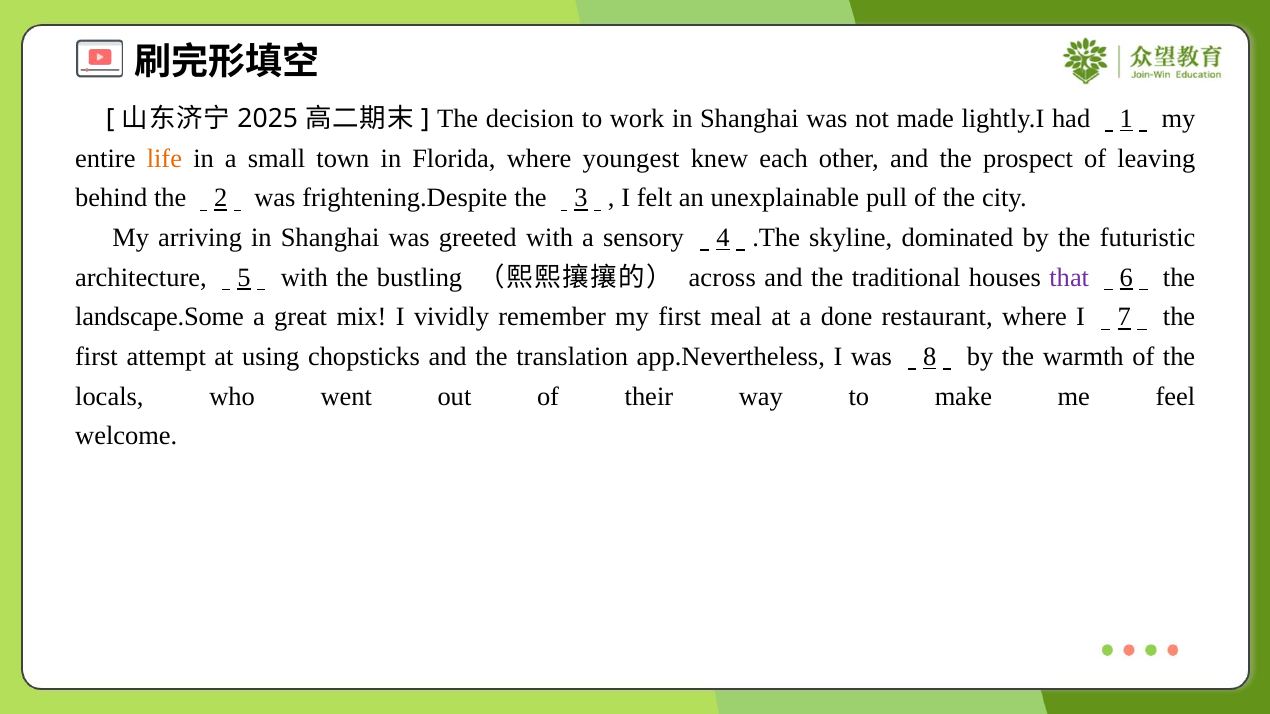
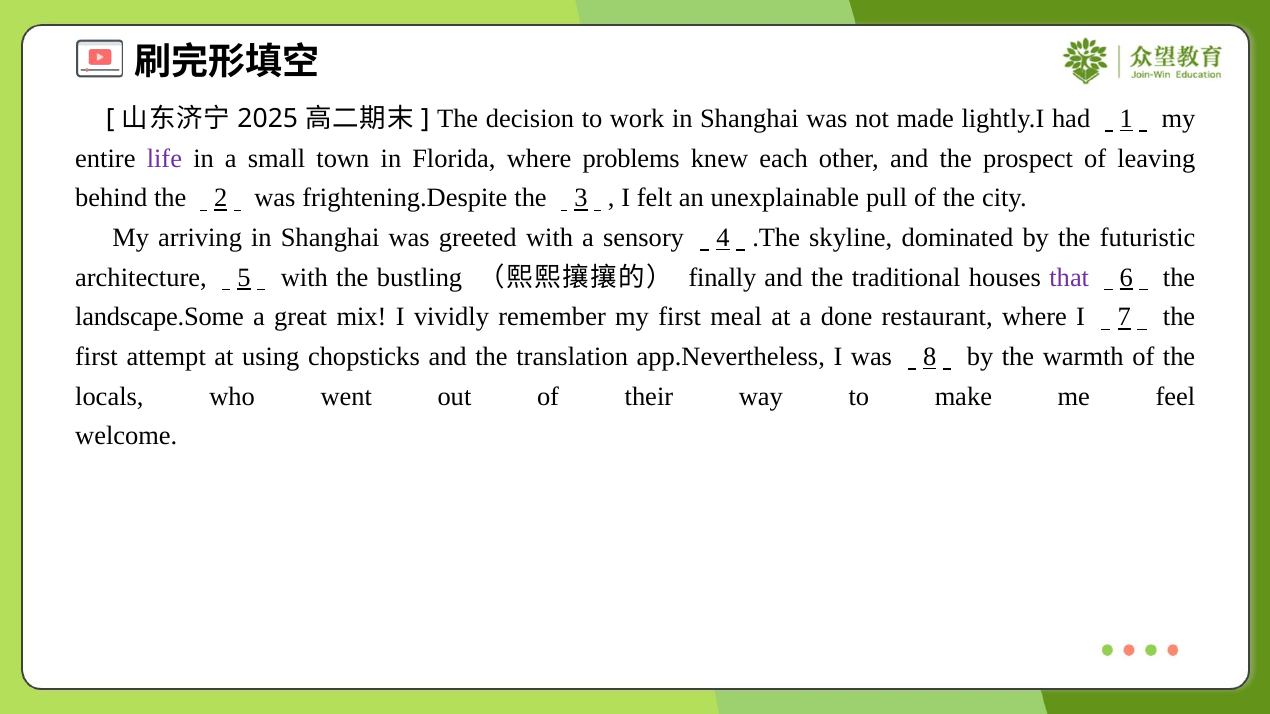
life colour: orange -> purple (164, 159)
youngest: youngest -> problems (631, 159)
across: across -> finally (722, 278)
